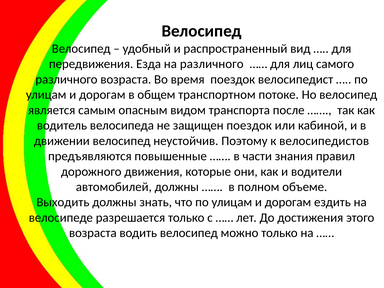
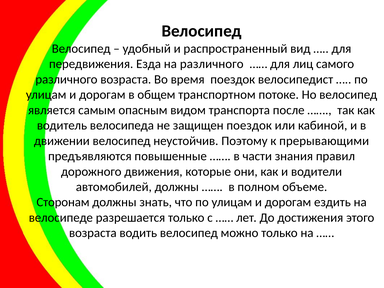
велосипедистов: велосипедистов -> прерывающими (324, 141)
Выходить: Выходить -> Сторонам (63, 202)
